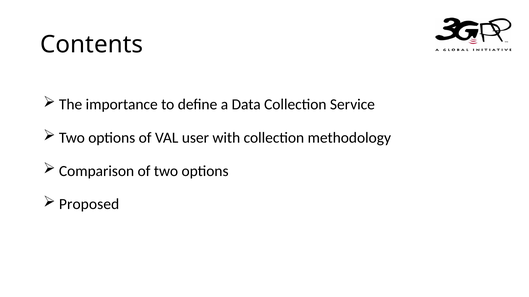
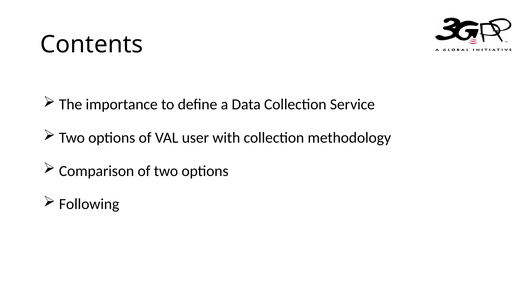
Proposed: Proposed -> Following (89, 205)
